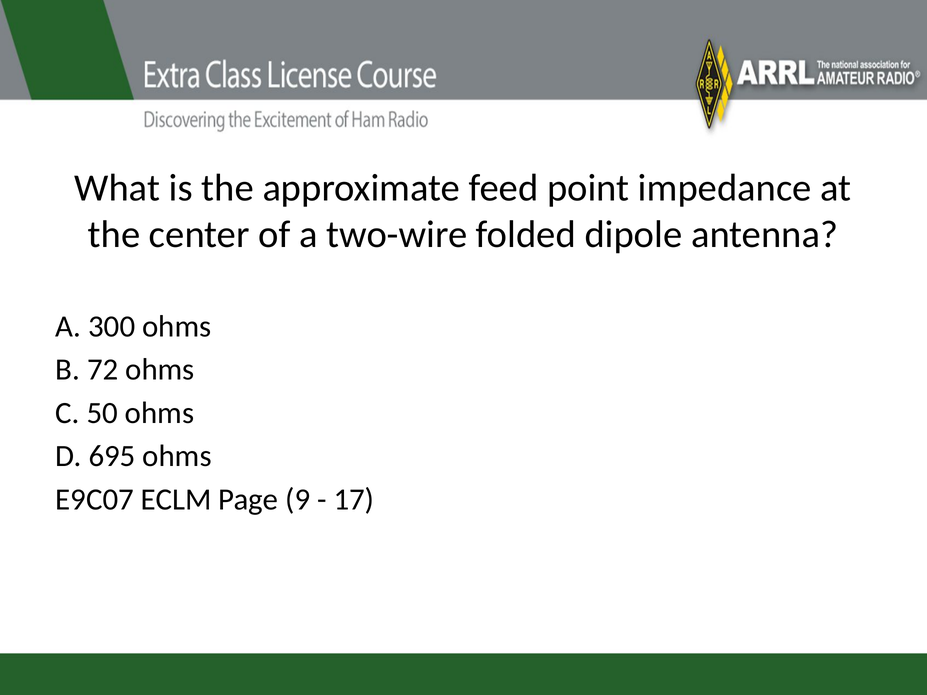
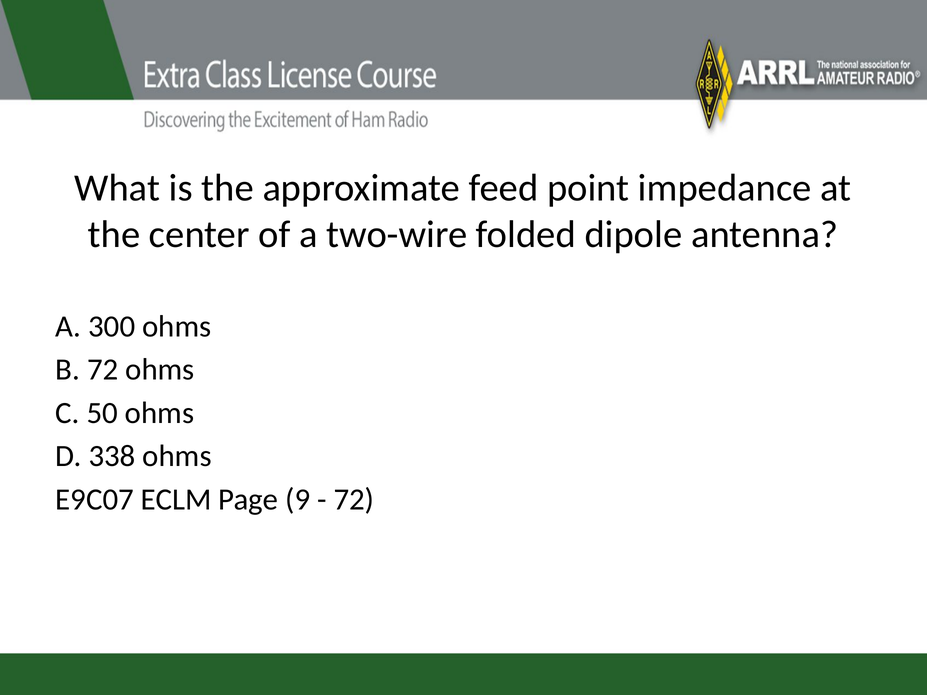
695: 695 -> 338 (112, 456)
17: 17 -> 72 (354, 500)
